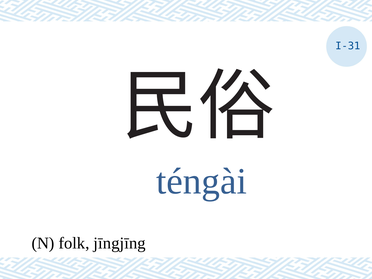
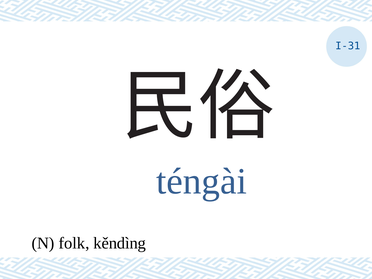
jīngjīng: jīngjīng -> kěndìng (120, 243)
